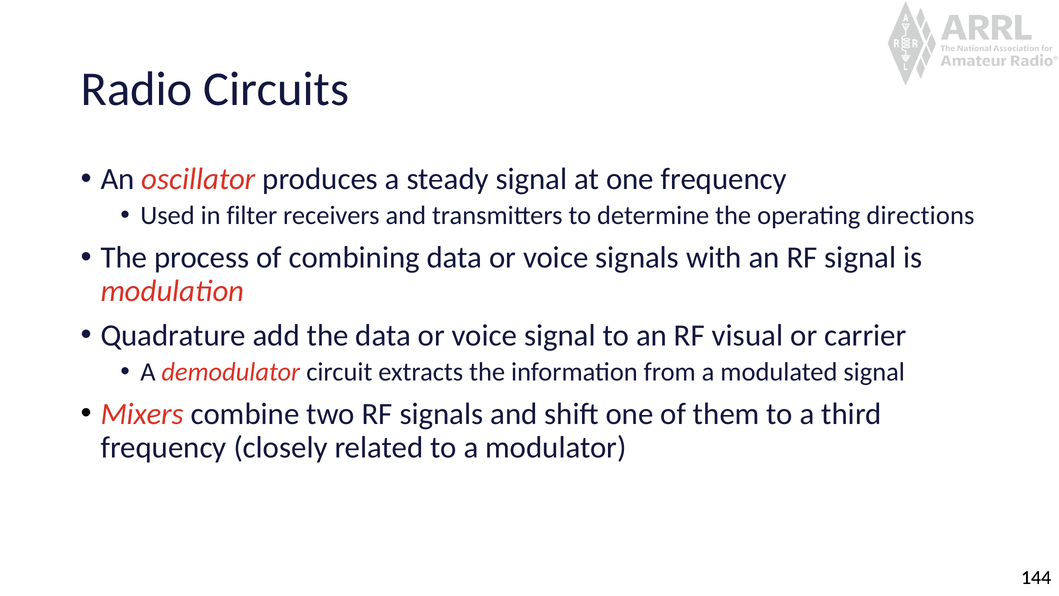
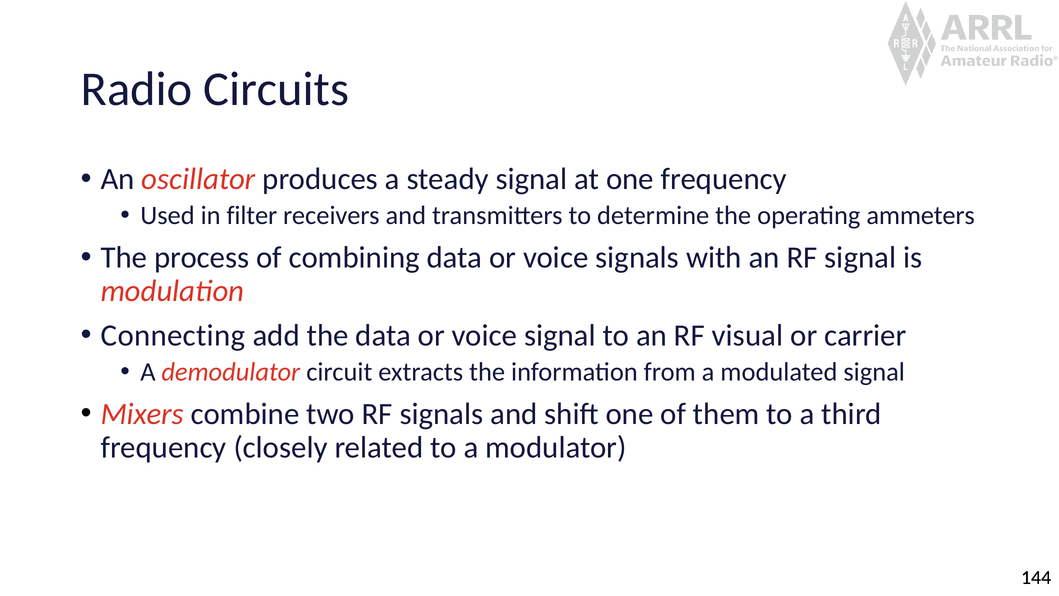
directions: directions -> ammeters (921, 216)
Quadrature: Quadrature -> Connecting (173, 335)
